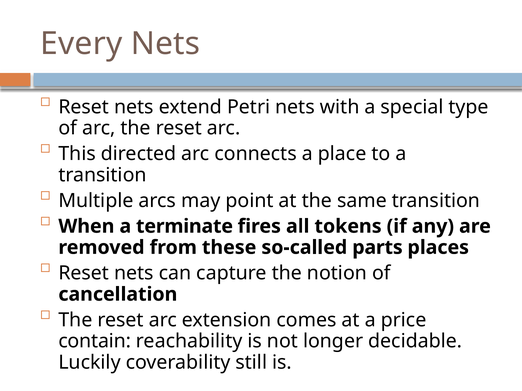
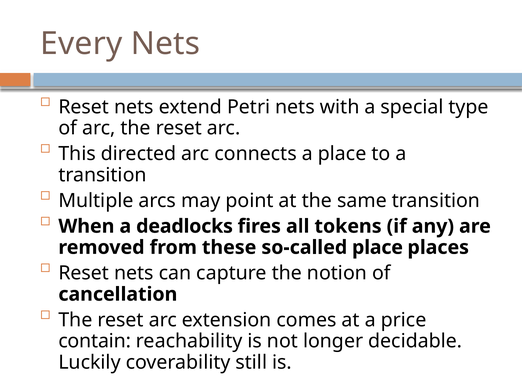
terminate: terminate -> deadlocks (185, 227)
so-called parts: parts -> place (377, 248)
